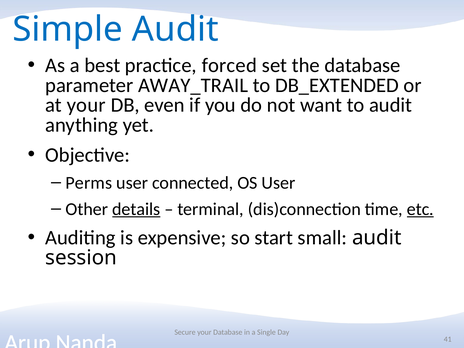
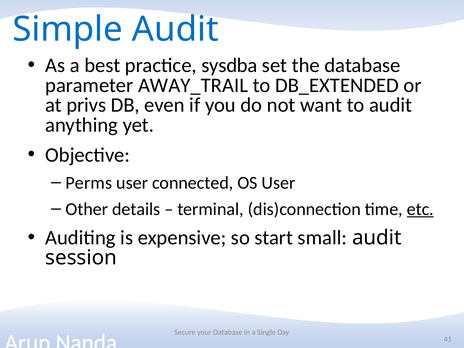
forced: forced -> sysdba (229, 65)
at your: your -> privs (86, 105)
details underline: present -> none (136, 209)
